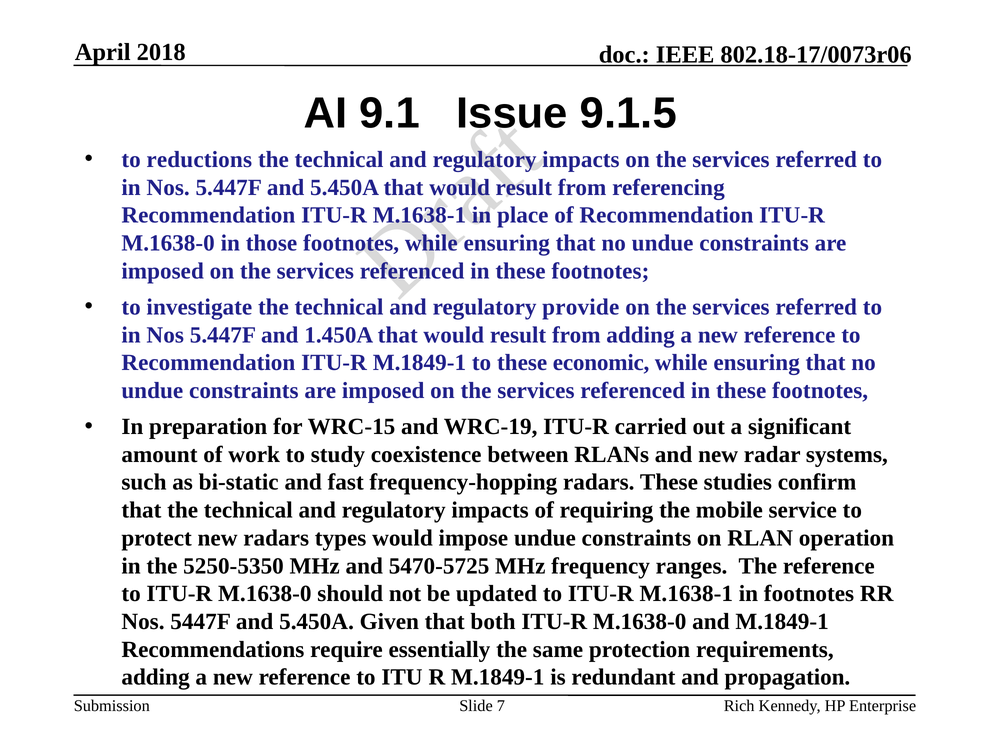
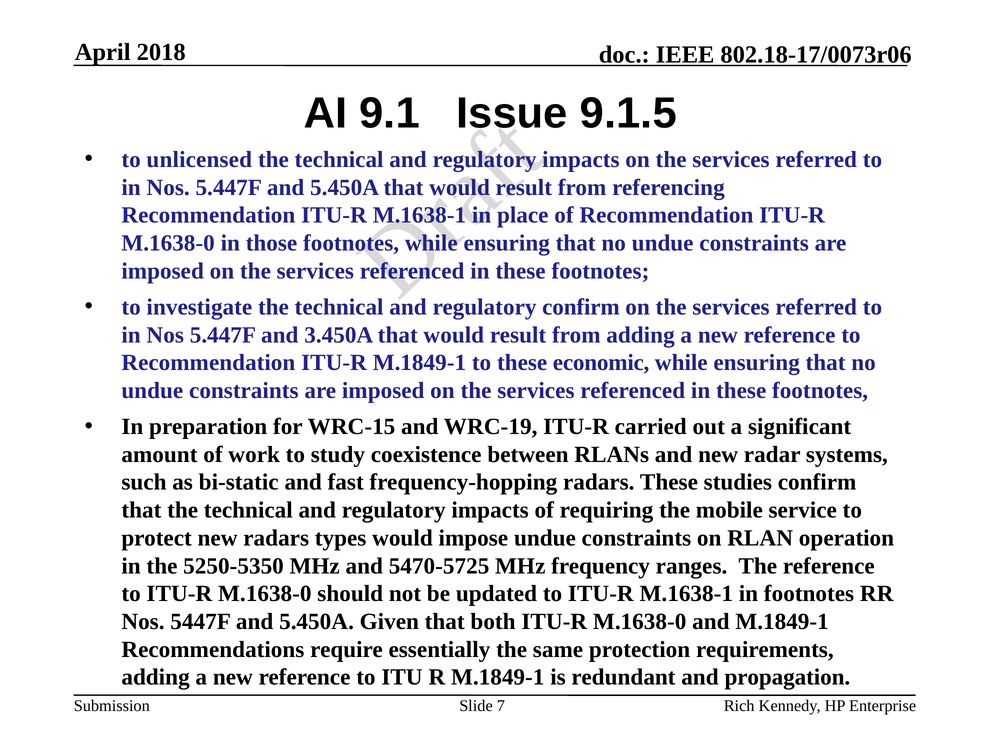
reductions: reductions -> unlicensed (199, 159)
regulatory provide: provide -> confirm (581, 307)
1.450A: 1.450A -> 3.450A (339, 335)
